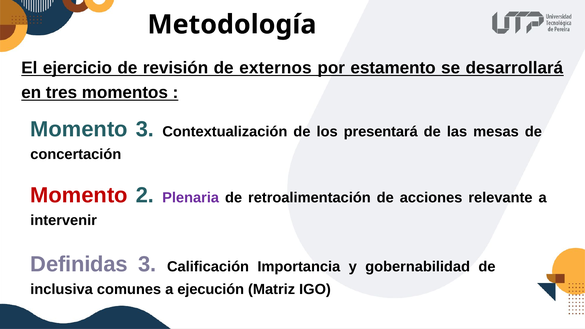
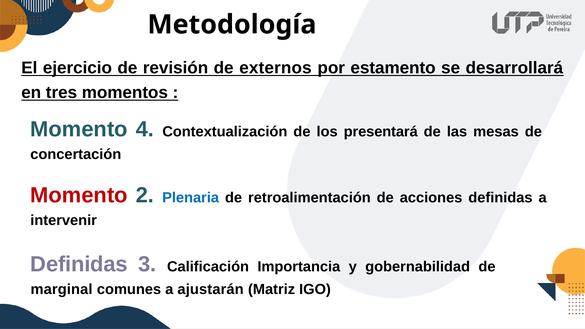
Momento 3: 3 -> 4 (145, 129)
Plenaria colour: purple -> blue (191, 198)
acciones relevante: relevante -> definidas (500, 198)
inclusiva: inclusiva -> marginal (62, 289)
ejecución: ejecución -> ajustarán (211, 289)
